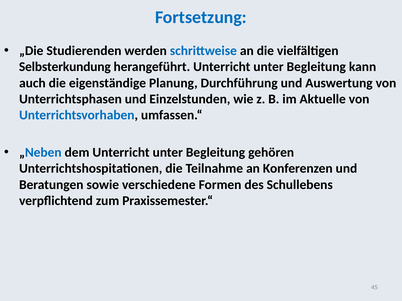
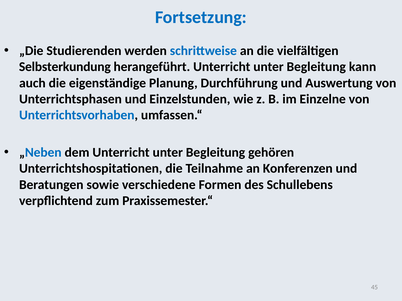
Aktuelle: Aktuelle -> Einzelne (323, 99)
